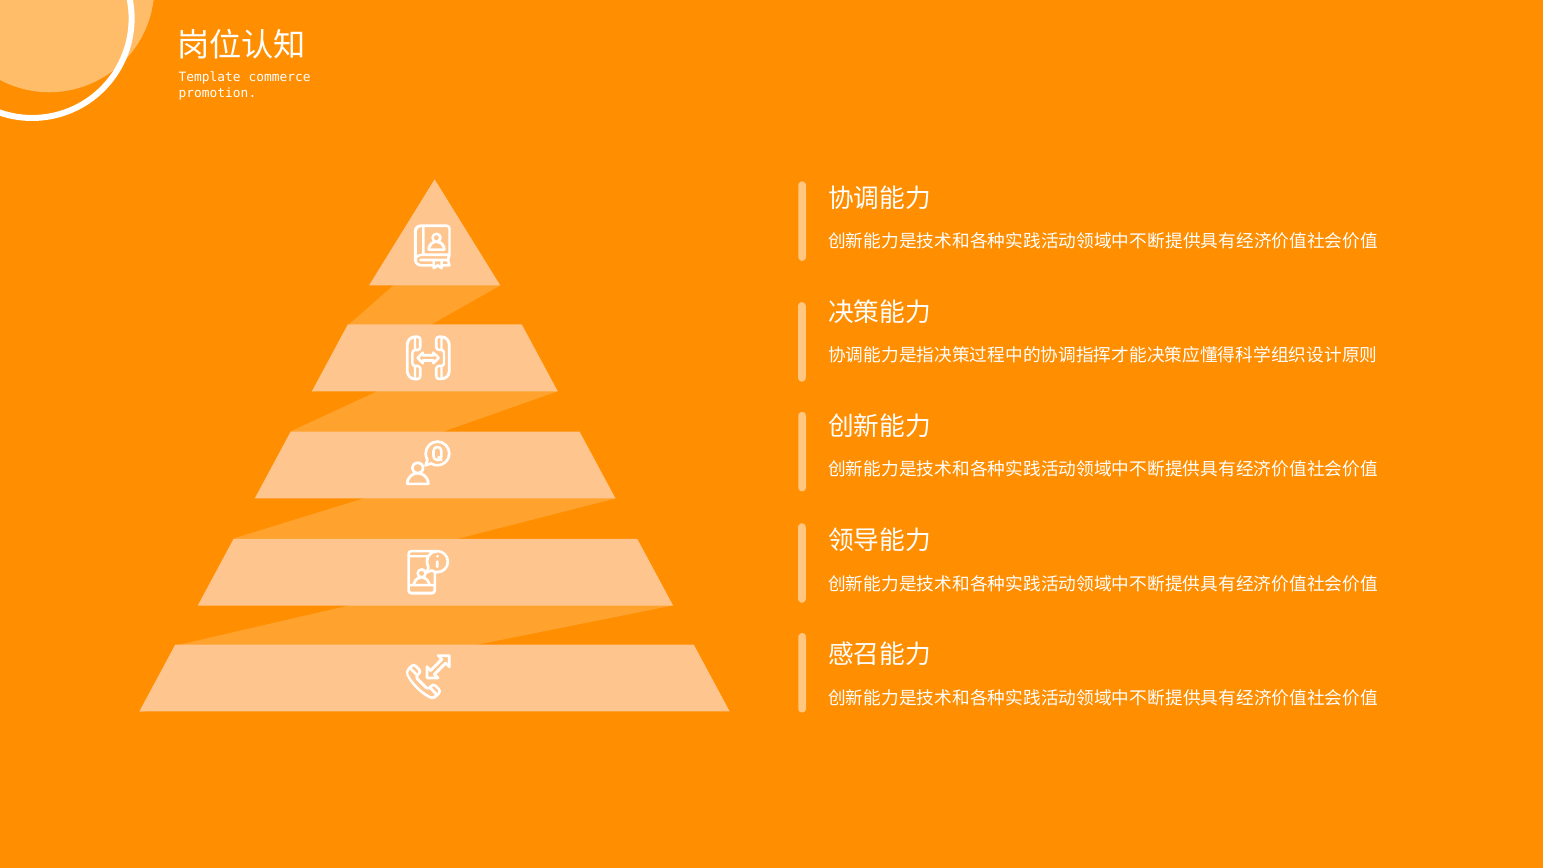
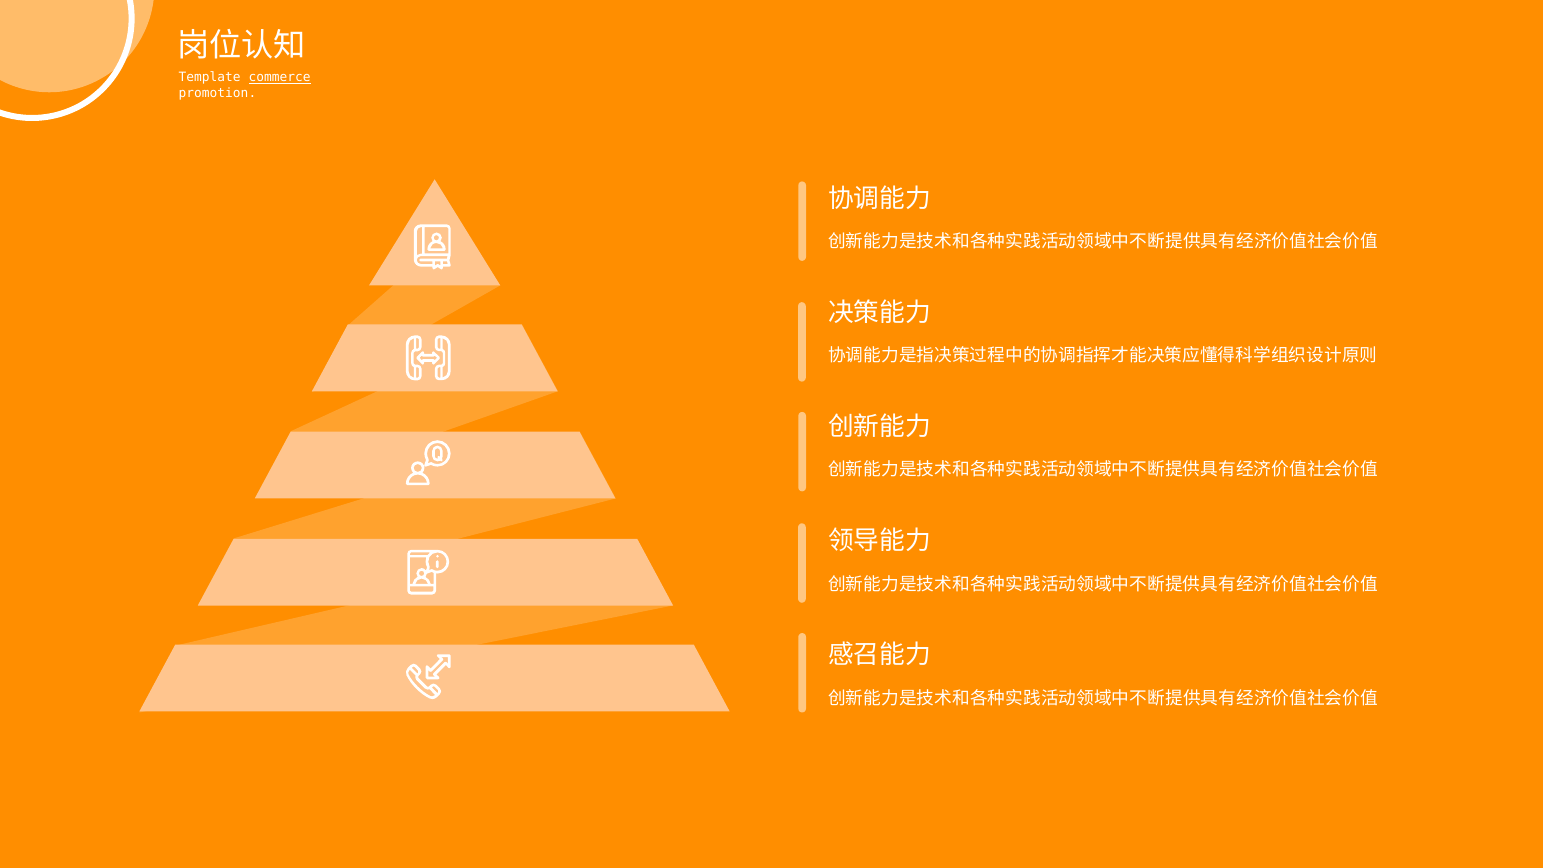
commerce underline: none -> present (280, 78)
